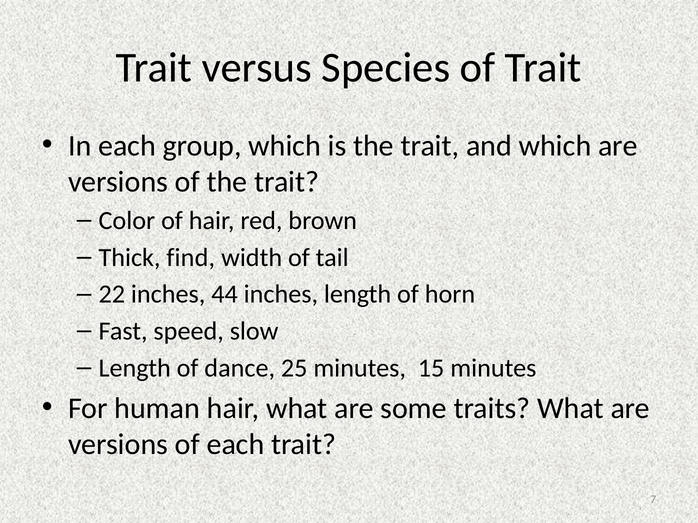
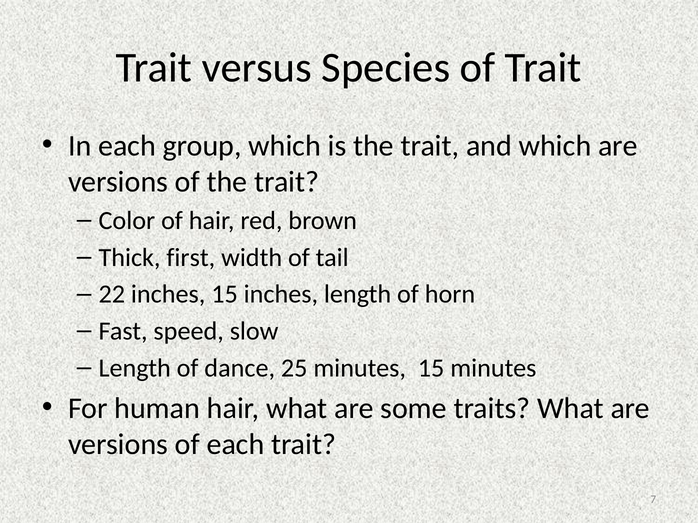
find: find -> first (191, 258)
inches 44: 44 -> 15 (225, 295)
